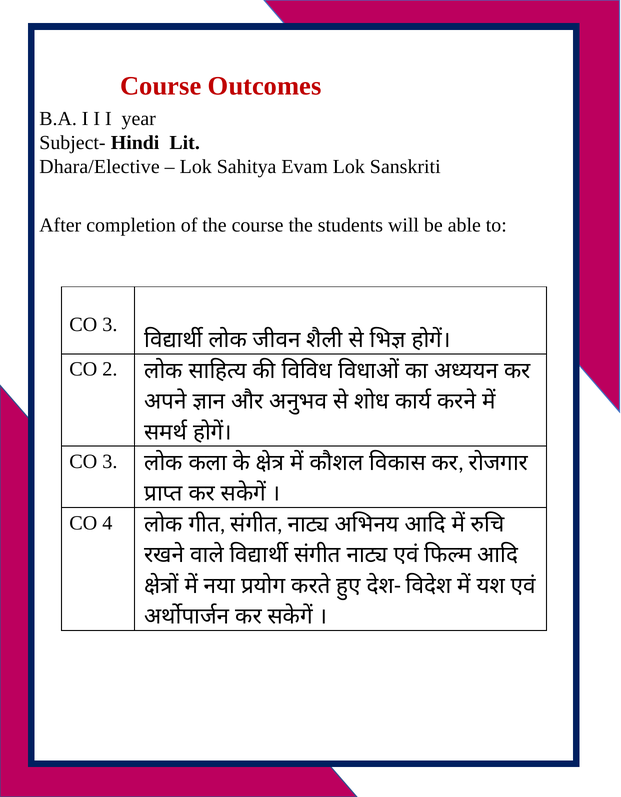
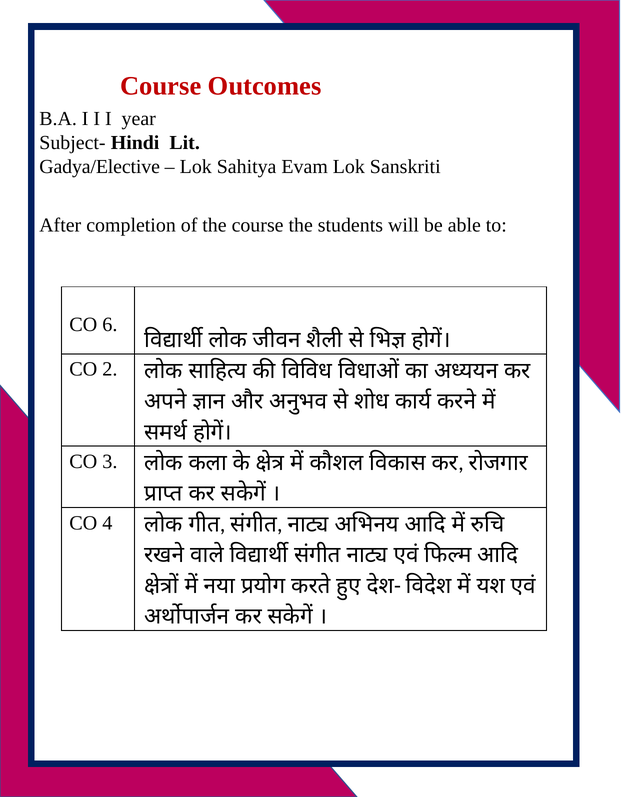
Dhara/Elective: Dhara/Elective -> Gadya/Elective (100, 167)
3: 3 -> 6 (110, 325)
